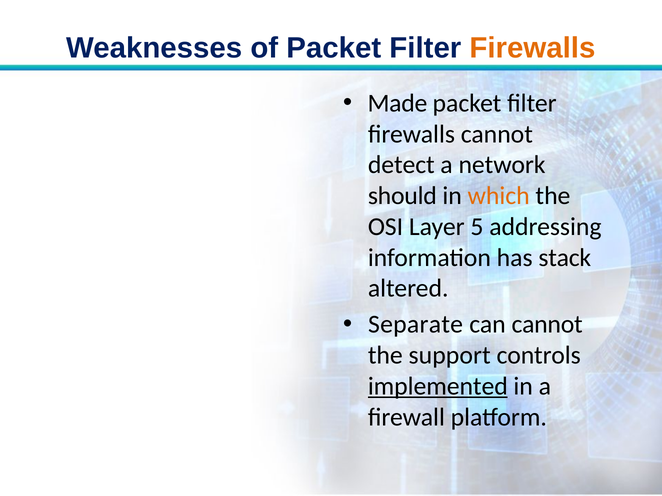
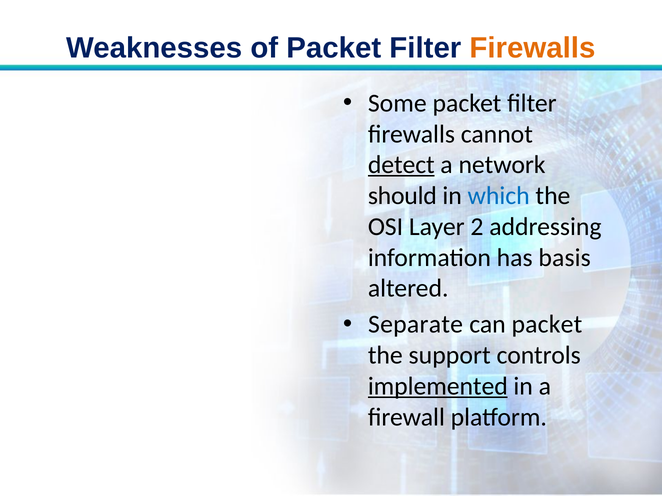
Made: Made -> Some (397, 103)
detect underline: none -> present (401, 165)
which colour: orange -> blue (499, 196)
5: 5 -> 2 (477, 227)
stack: stack -> basis (565, 258)
can cannot: cannot -> packet (547, 325)
